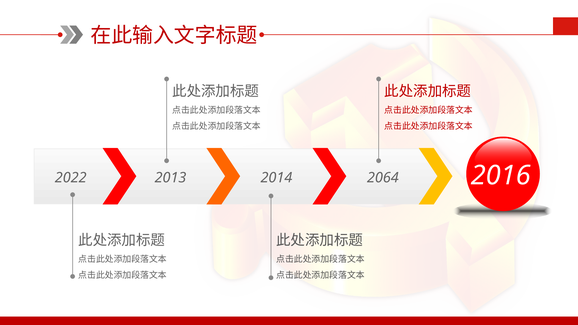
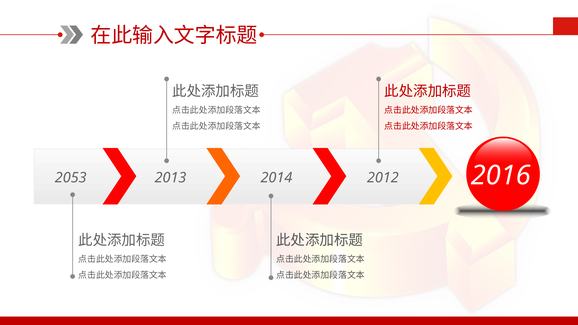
2022: 2022 -> 2053 (71, 178)
2064: 2064 -> 2012 (383, 178)
